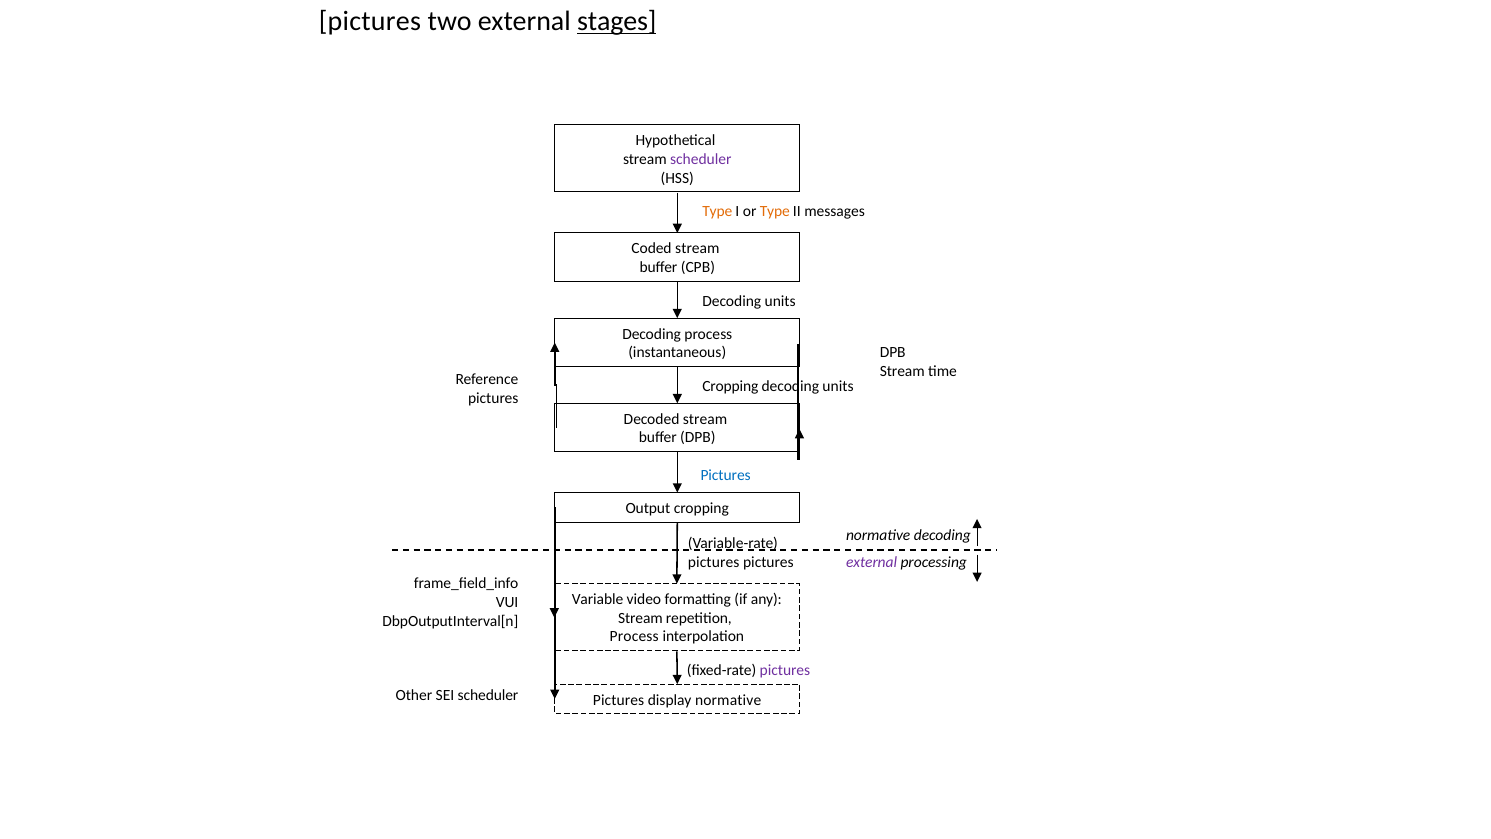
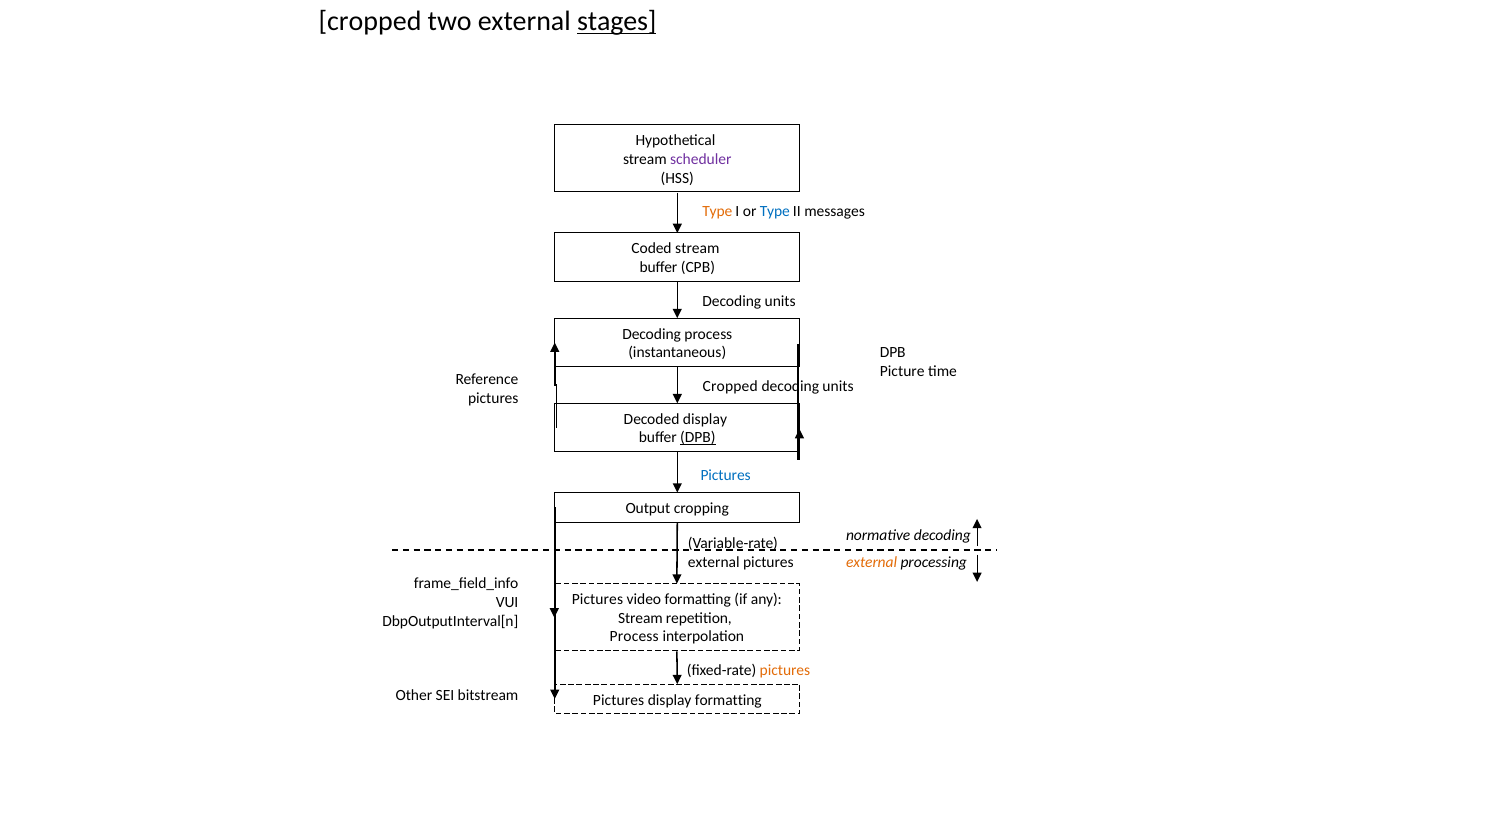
pictures: pictures -> cropped (370, 21)
Type colour: orange -> blue (775, 211)
Stream: Stream -> Picture (902, 371)
Cropping: Cropping -> Cropped (730, 386)
Decoded stream: stream -> display (705, 419)
DPB underline: none -> present (698, 438)
pictures: pictures -> external (714, 562)
external colour: purple -> orange (872, 562)
Variable: Variable -> Pictures (597, 599)
pictures colour: purple -> orange (785, 670)
SEI scheduler: scheduler -> bitstream (488, 695)
display normative: normative -> formatting (728, 700)
